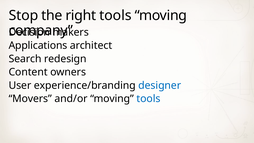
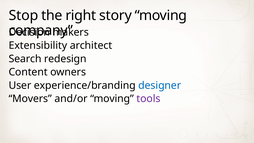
right tools: tools -> story (115, 15)
Applications: Applications -> Extensibility (38, 45)
tools colour: blue -> purple (148, 99)
